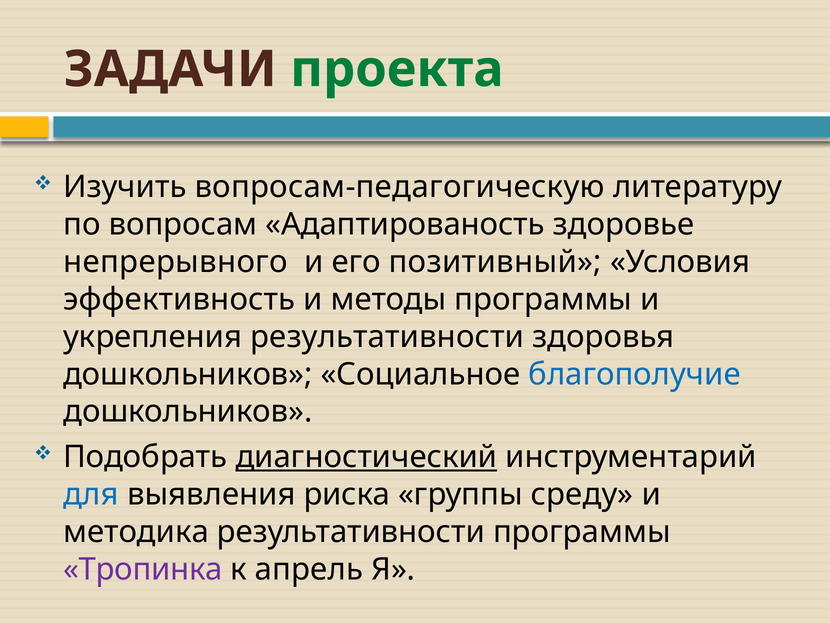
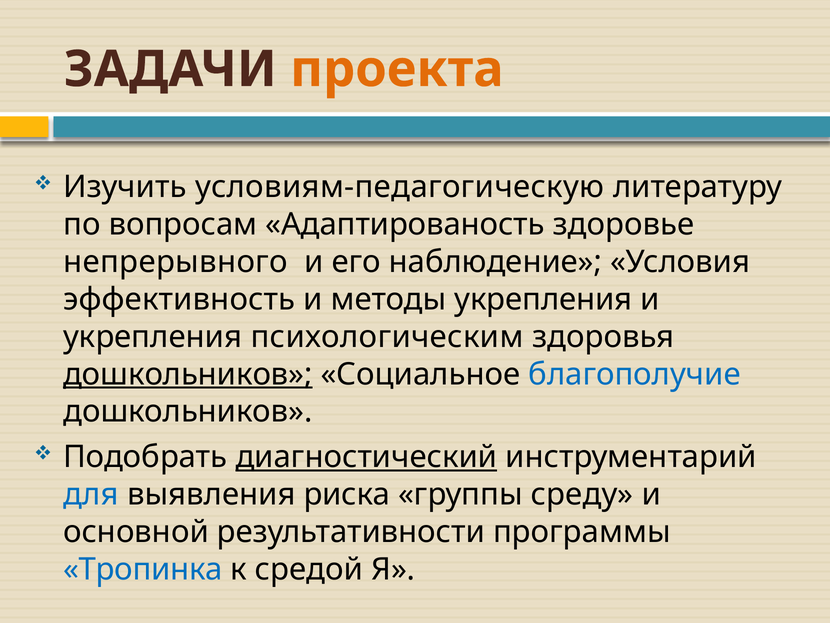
проекта colour: green -> orange (397, 69)
вопросам-педагогическую: вопросам-педагогическую -> условиям-педагогическую (400, 187)
позитивный: позитивный -> наблюдение (495, 262)
методы программы: программы -> укрепления (543, 299)
укрепления результативности: результативности -> психологическим (387, 337)
дошкольников underline: none -> present (188, 374)
методика: методика -> основной (136, 532)
Тропинка colour: purple -> blue (143, 569)
апрель: апрель -> средой (309, 569)
